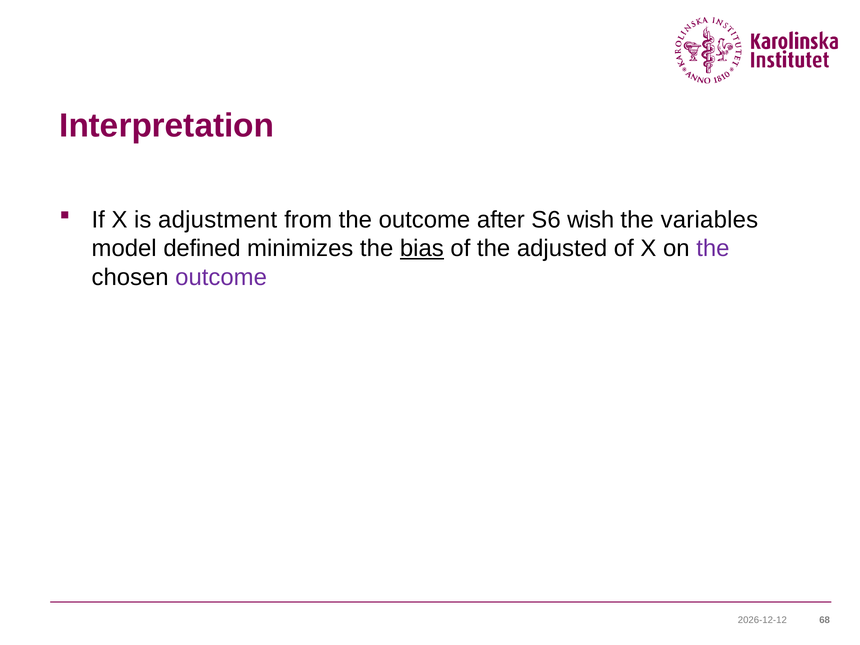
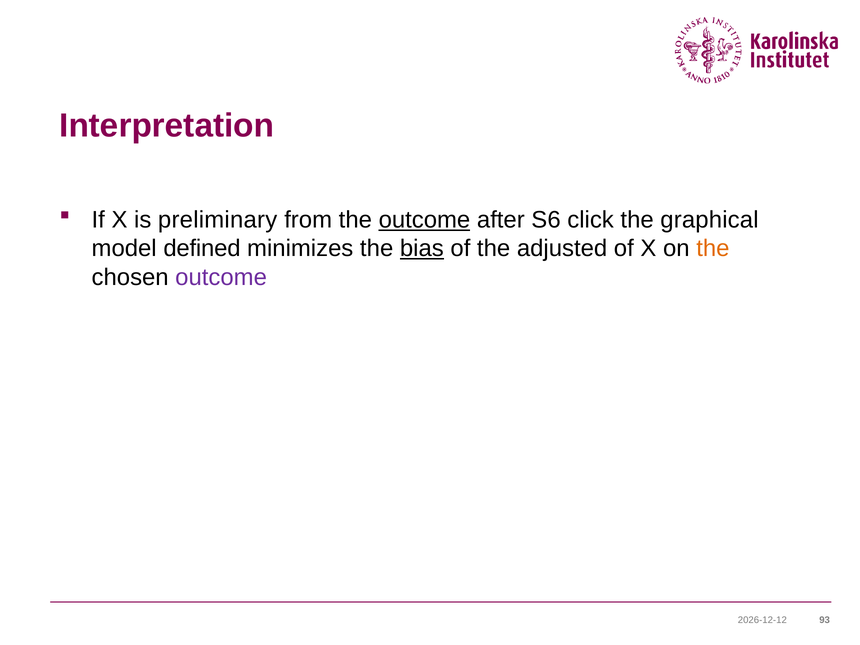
adjustment: adjustment -> preliminary (218, 220)
outcome underline: none -> present (424, 220)
wish: wish -> click (591, 220)
variables: variables -> graphical (709, 220)
the colour: purple -> orange (713, 248)
68: 68 -> 93 (825, 620)
